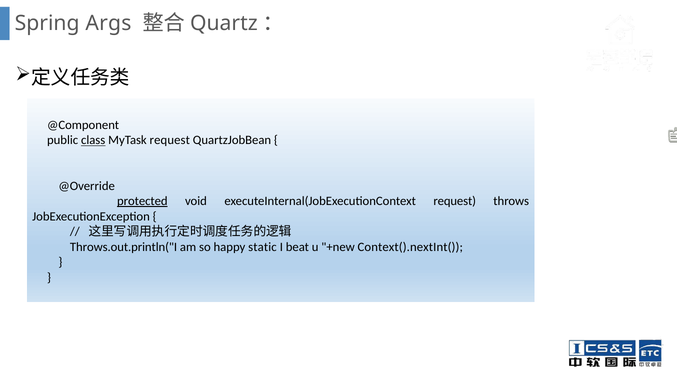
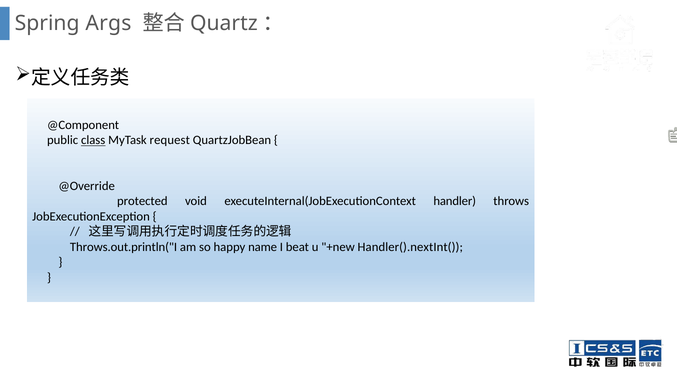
protected underline: present -> none (142, 201)
executeInternal(JobExecutionContext request: request -> handler (455, 201)
static: static -> name (263, 247)
Context().nextInt(: Context().nextInt( -> Handler().nextInt( (410, 247)
